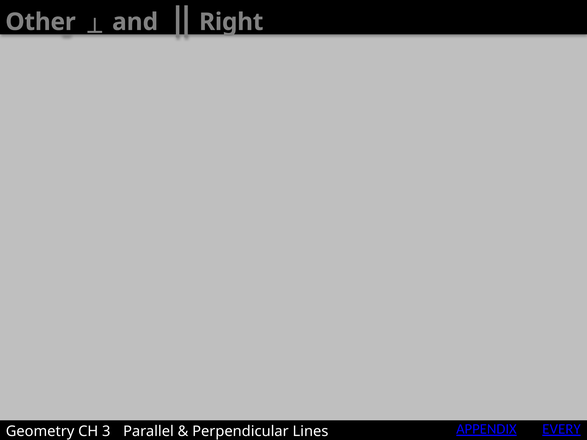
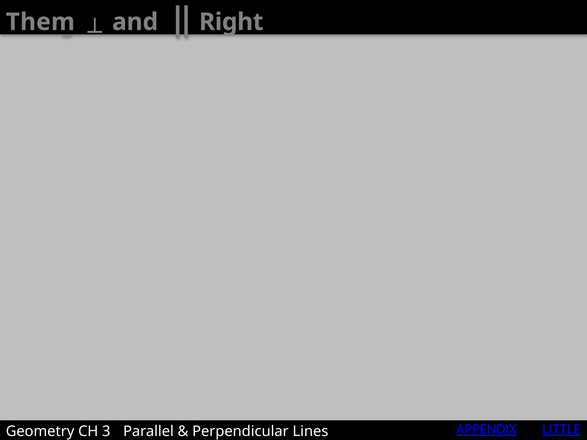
Other: Other -> Them (40, 22)
EVERY: EVERY -> LITTLE (561, 429)
